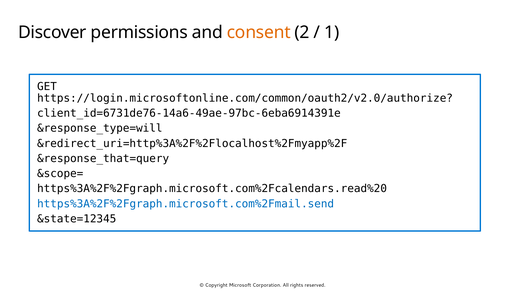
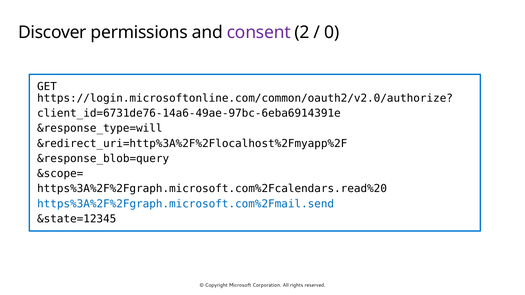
consent colour: orange -> purple (259, 32)
1: 1 -> 0 (332, 32)
&response_that=query: &response_that=query -> &response_blob=query (103, 159)
